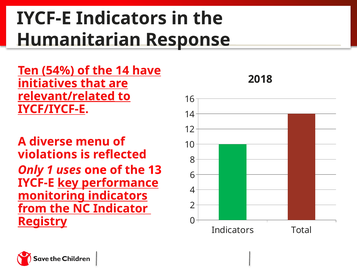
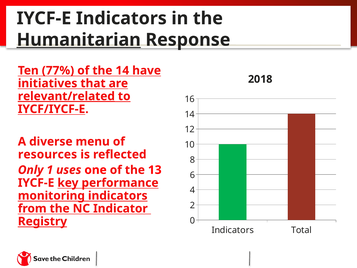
Humanitarian underline: none -> present (79, 40)
54%: 54% -> 77% (58, 70)
violations: violations -> resources (48, 154)
